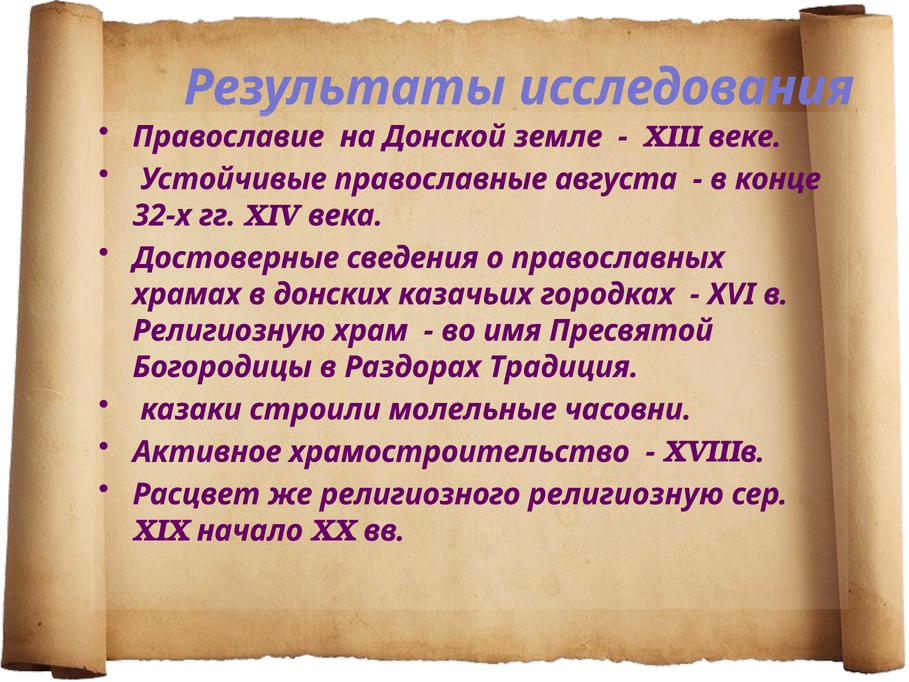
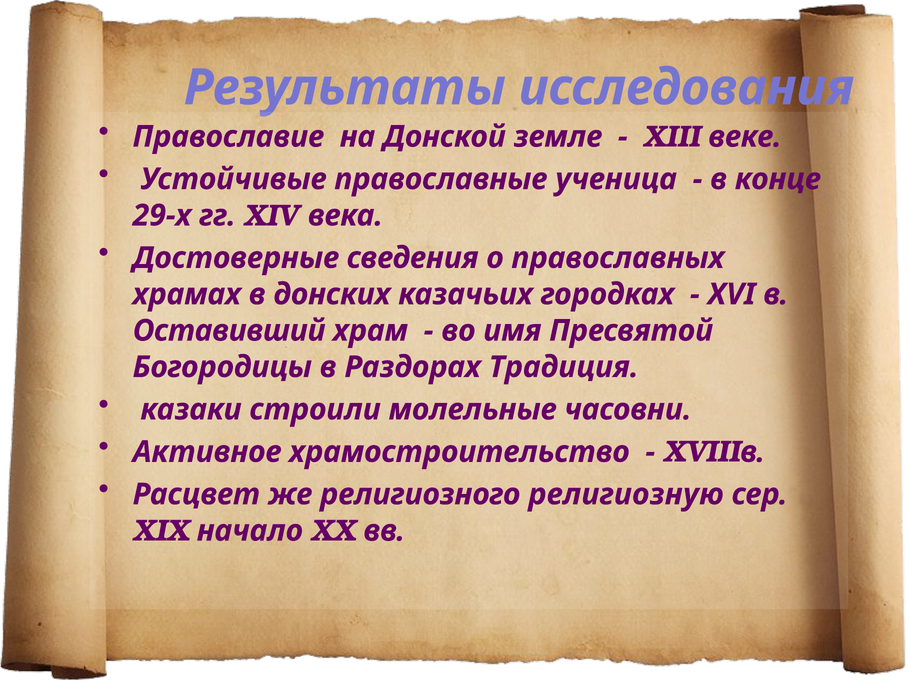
августа: августа -> ученица (616, 179)
32-х: 32-х -> 29-х (162, 215)
Религиозную: Религиозную -> Оставивший (229, 331)
